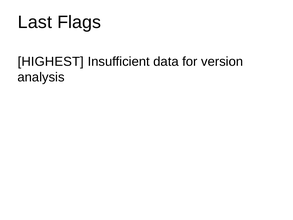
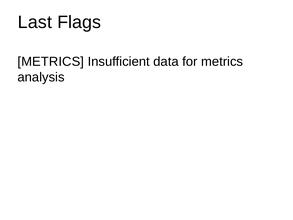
HIGHEST: HIGHEST -> METRICS (51, 61)
for version: version -> metrics (222, 61)
